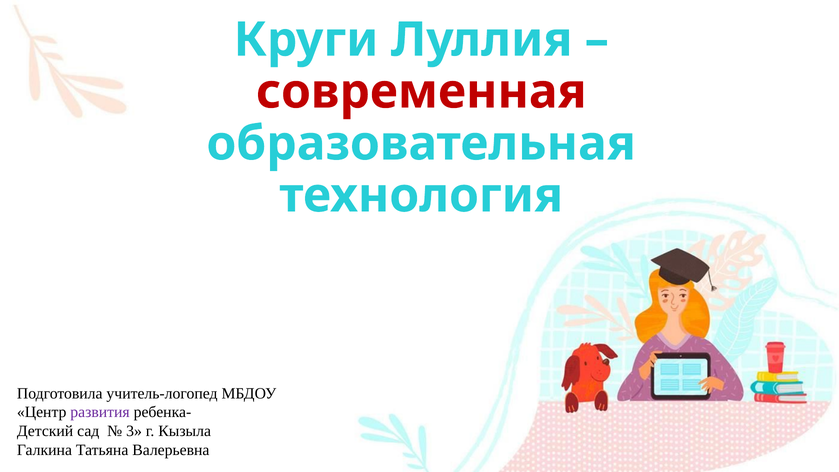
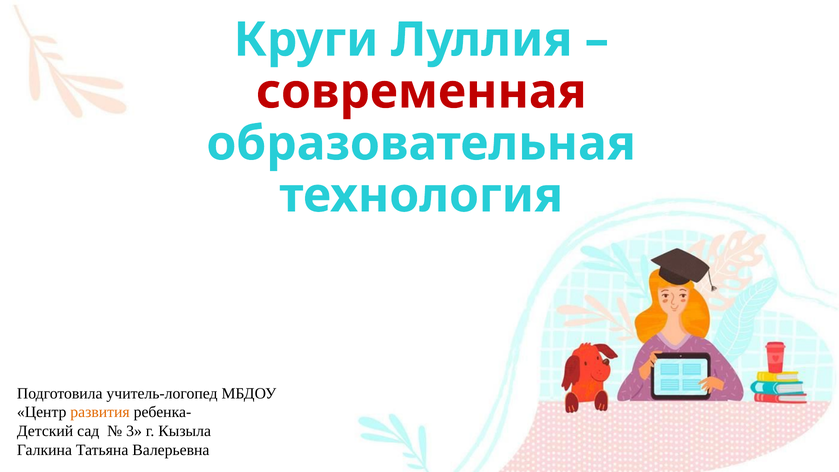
развития colour: purple -> orange (100, 412)
